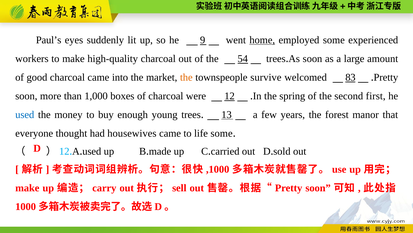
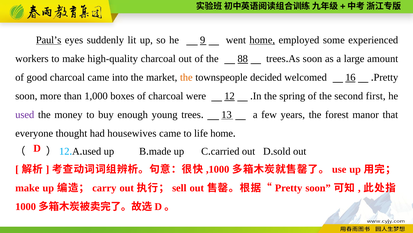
Paul’s underline: none -> present (49, 40)
54: 54 -> 88 (243, 59)
survive: survive -> decided (266, 77)
83: 83 -> 16 (350, 77)
used colour: blue -> purple (25, 114)
life some: some -> home (222, 133)
